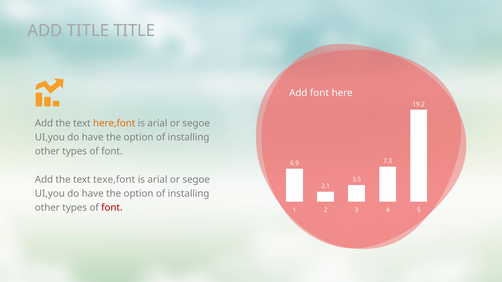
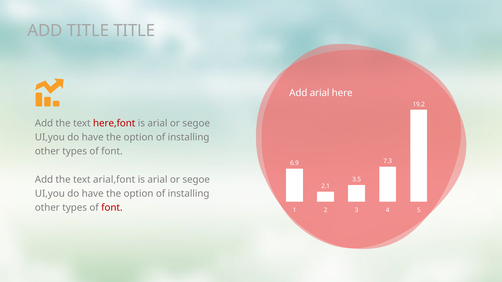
Add font: font -> arial (320, 93)
here,font colour: orange -> red (114, 123)
texe,font: texe,font -> arial,font (114, 180)
